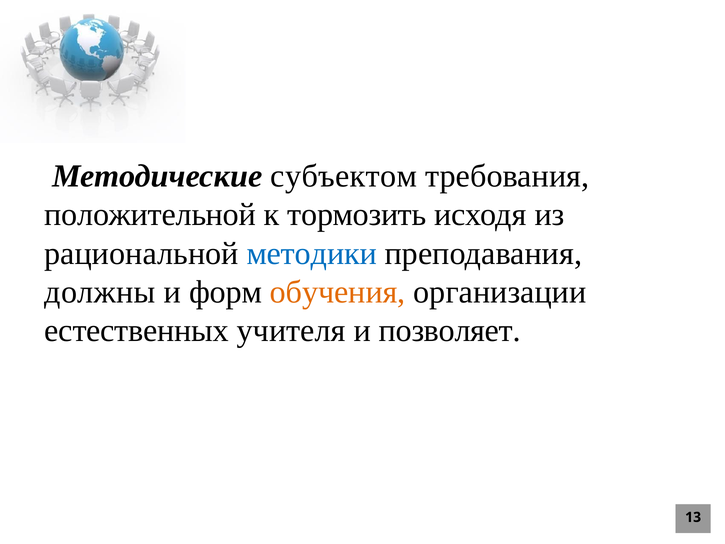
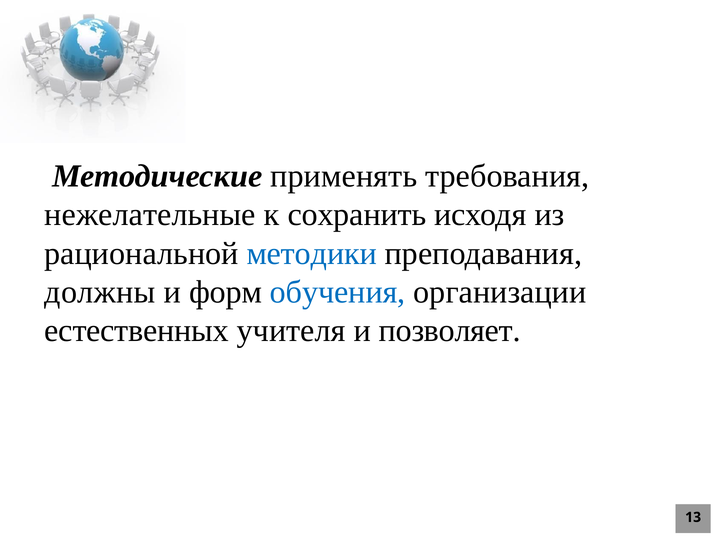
субъектом: субъектом -> применять (344, 176)
положительной: положительной -> нежелательные (150, 215)
тормозить: тормозить -> сохранить (357, 215)
обучения colour: orange -> blue (338, 292)
